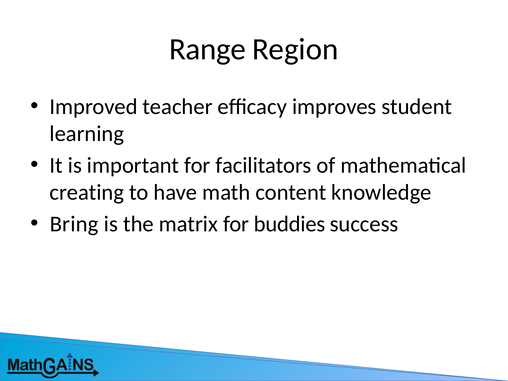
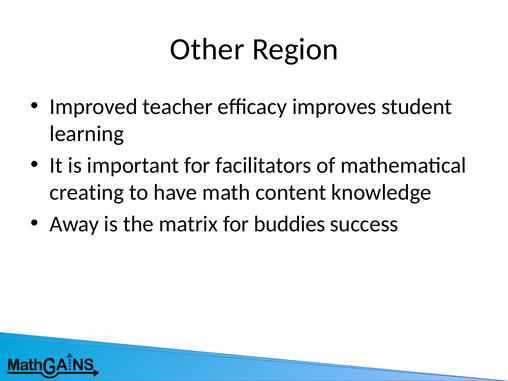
Range: Range -> Other (207, 49)
Bring: Bring -> Away (74, 224)
